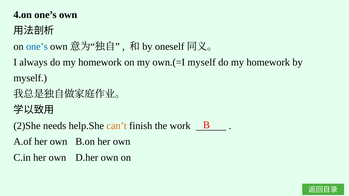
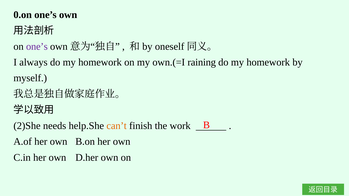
4.on: 4.on -> 0.on (23, 15)
one’s colour: blue -> purple (37, 46)
own.(=I myself: myself -> raining (202, 62)
